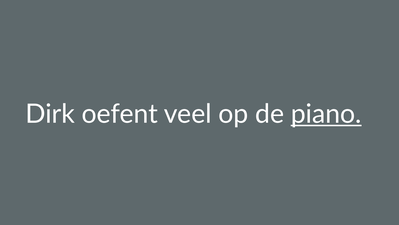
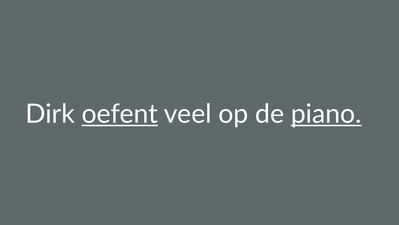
oefent underline: none -> present (120, 114)
